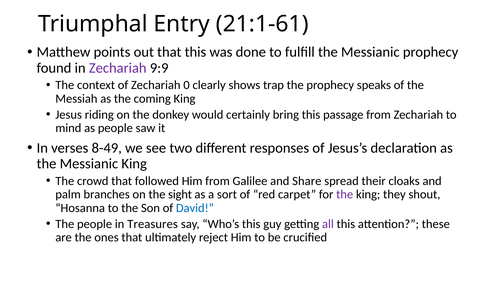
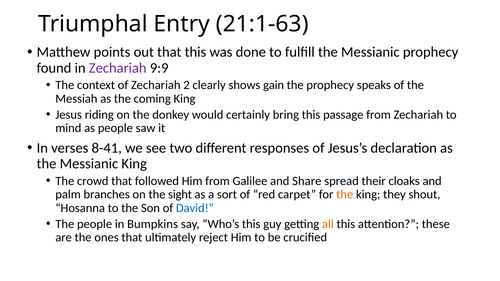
21:1-61: 21:1-61 -> 21:1-63 (262, 24)
0: 0 -> 2 (187, 85)
trap: trap -> gain (274, 85)
8-49: 8-49 -> 8-41 (107, 148)
the colour: purple -> orange (345, 195)
Treasures: Treasures -> Bumpkins (153, 224)
all colour: purple -> orange (328, 224)
